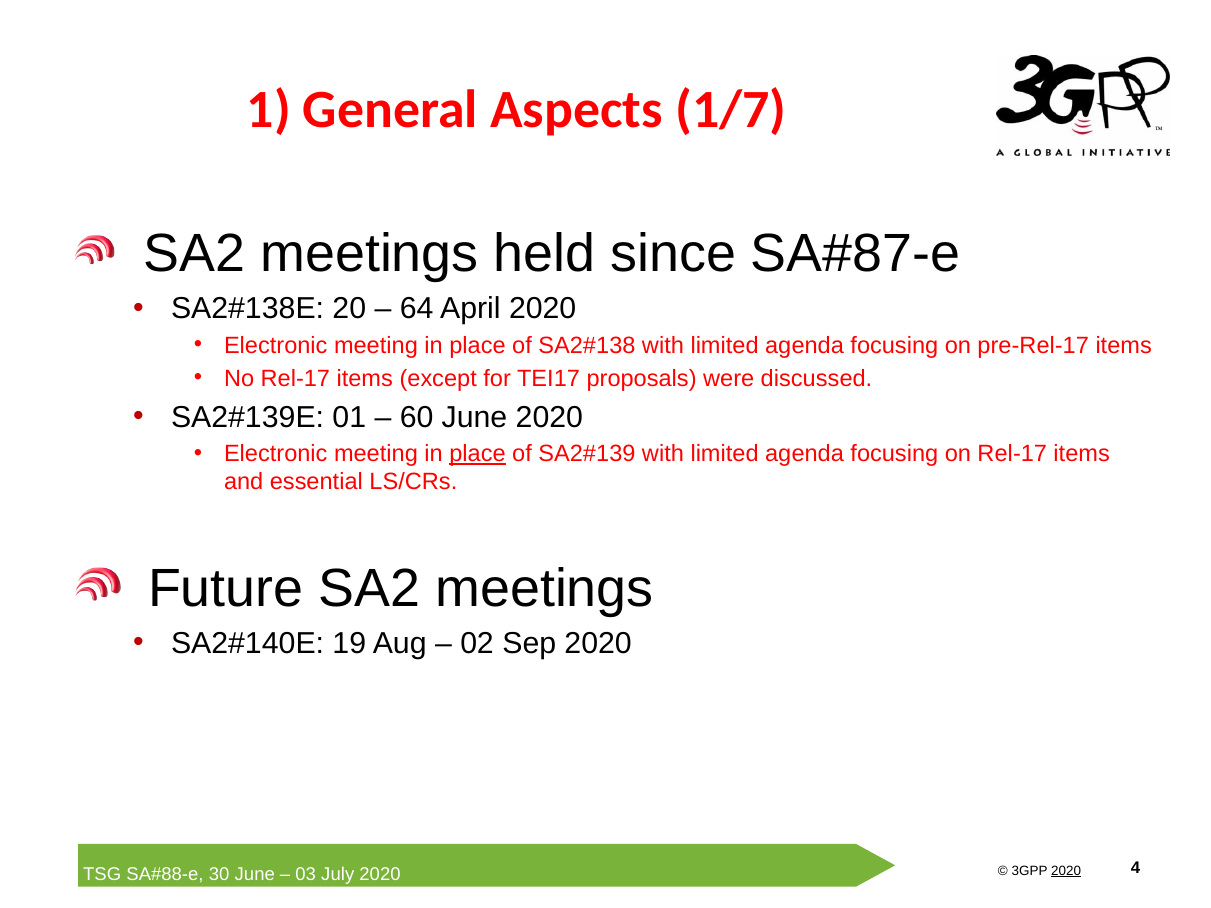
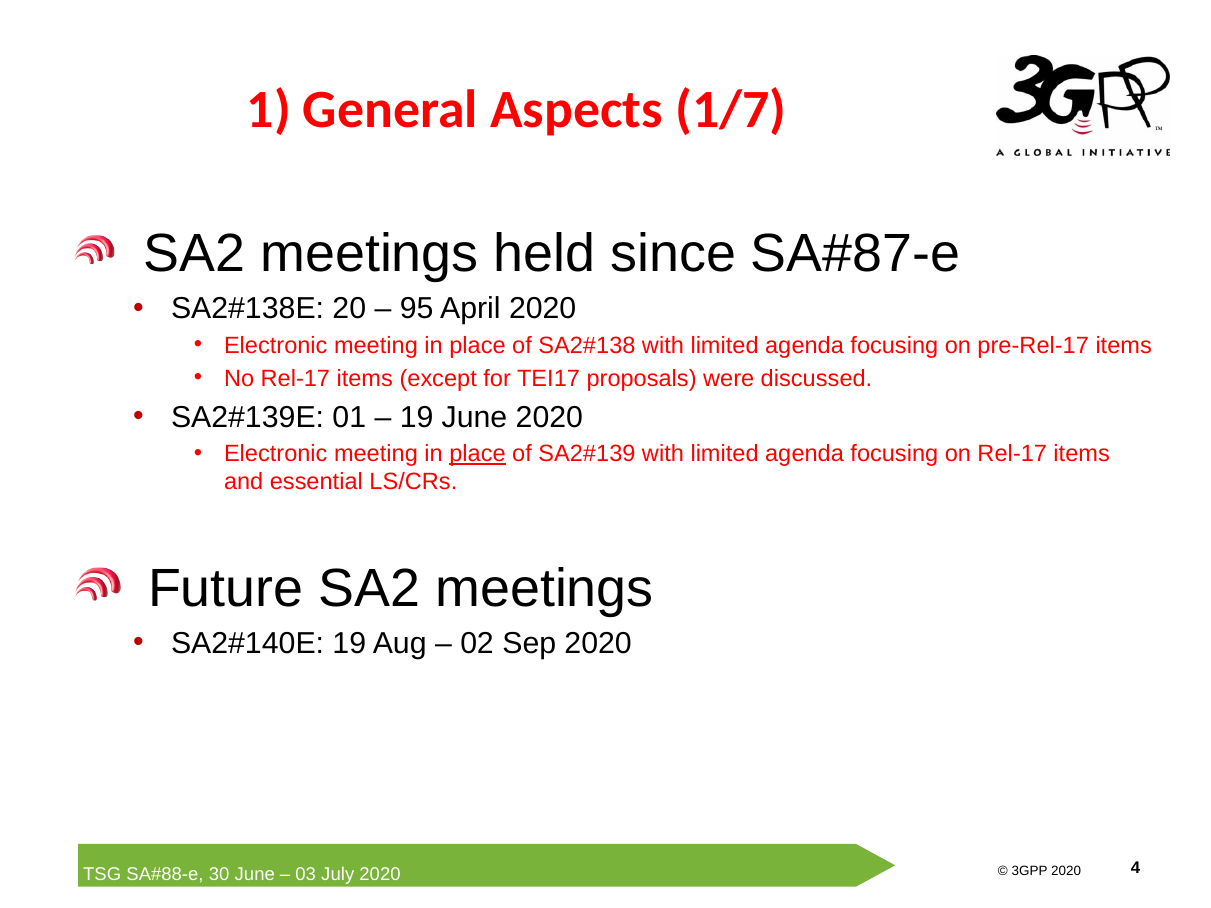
64: 64 -> 95 (417, 309)
60: 60 -> 19 (417, 417)
2020 underline: present -> none (1066, 871)
